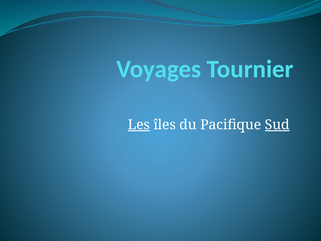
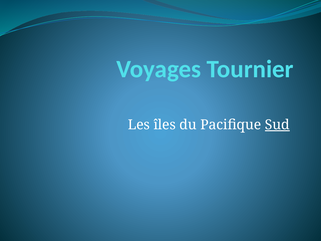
Les underline: present -> none (139, 125)
